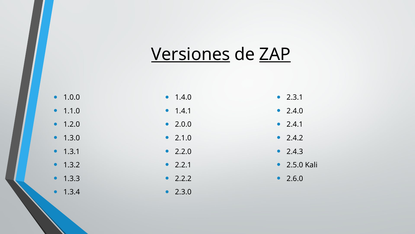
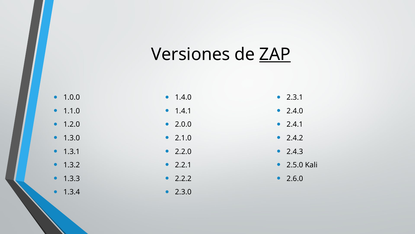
Versiones underline: present -> none (191, 54)
